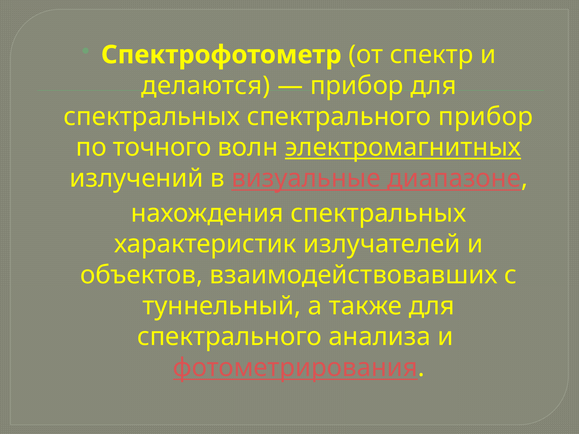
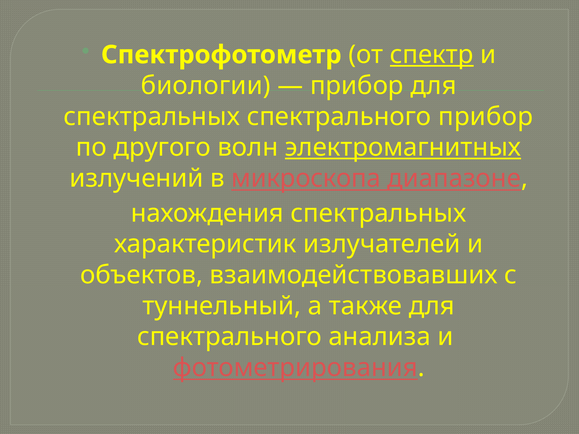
спектр underline: none -> present (432, 55)
делаются: делаются -> биологии (206, 86)
точного: точного -> другого (162, 147)
визуальные: визуальные -> микроскопа (306, 178)
